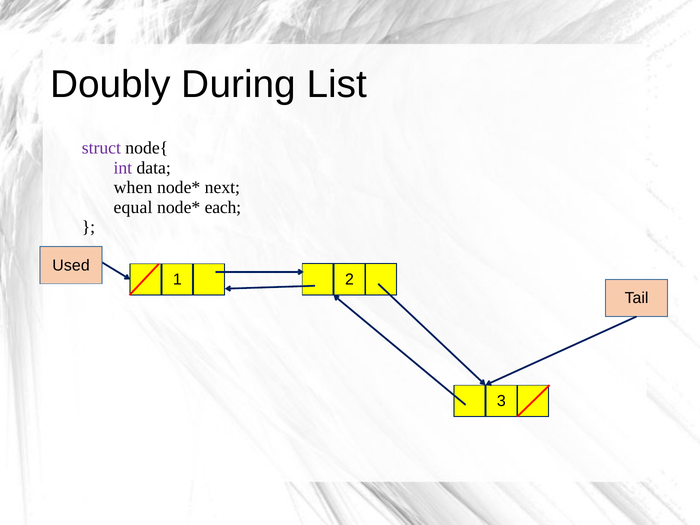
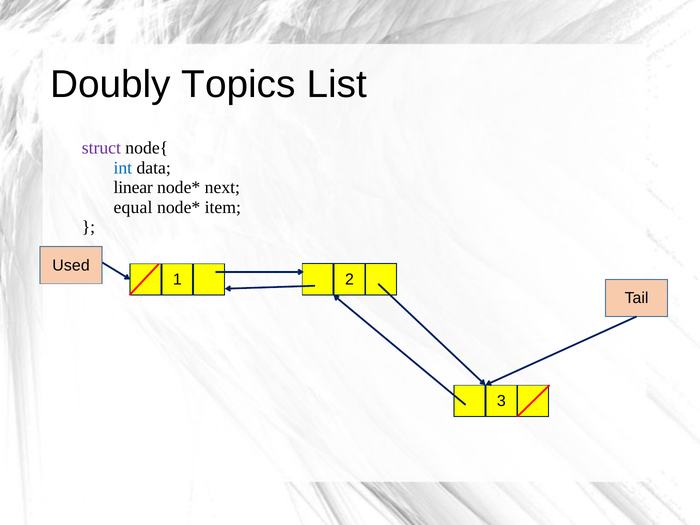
During: During -> Topics (239, 85)
int colour: purple -> blue (123, 168)
when: when -> linear (133, 188)
each: each -> item (223, 207)
